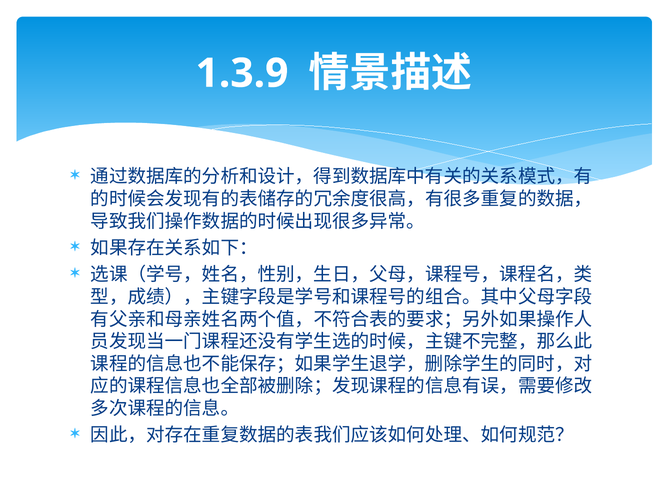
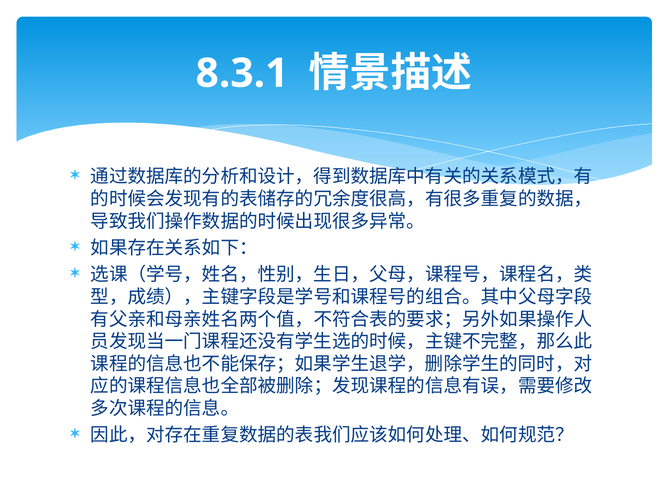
1.3.9: 1.3.9 -> 8.3.1 (242, 73)
